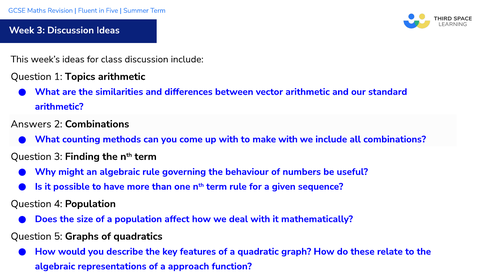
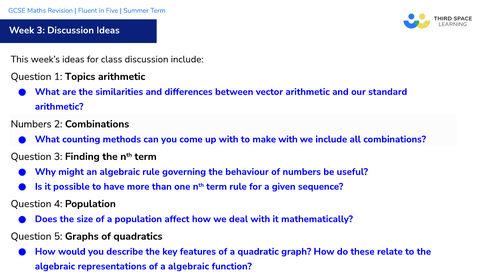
Answers: Answers -> Numbers (31, 124)
a approach: approach -> algebraic (189, 267)
